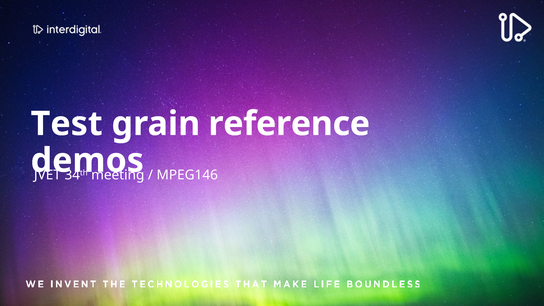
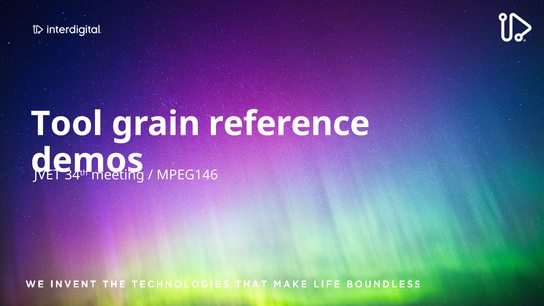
Test: Test -> Tool (67, 124)
